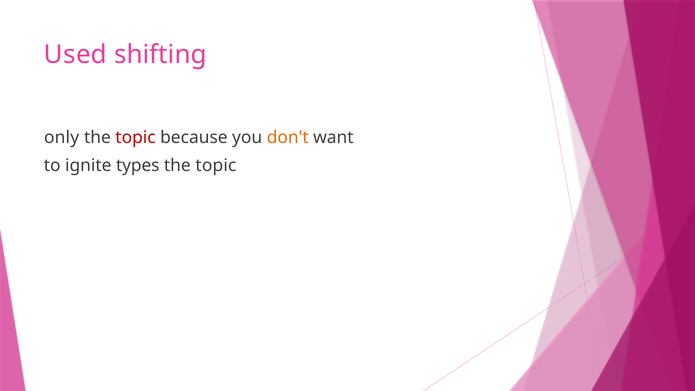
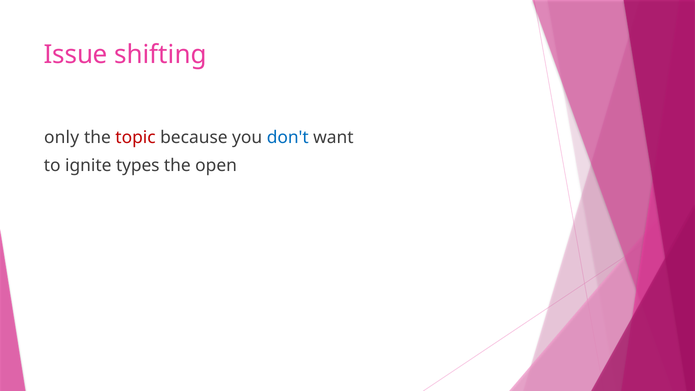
Used: Used -> Issue (76, 55)
don't colour: orange -> blue (288, 137)
topic: topic -> open (216, 166)
